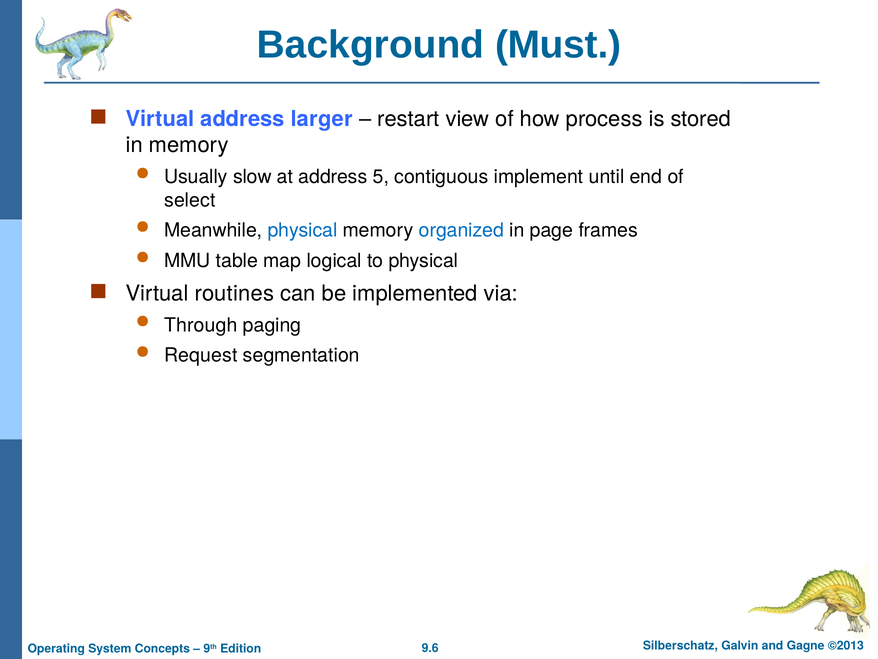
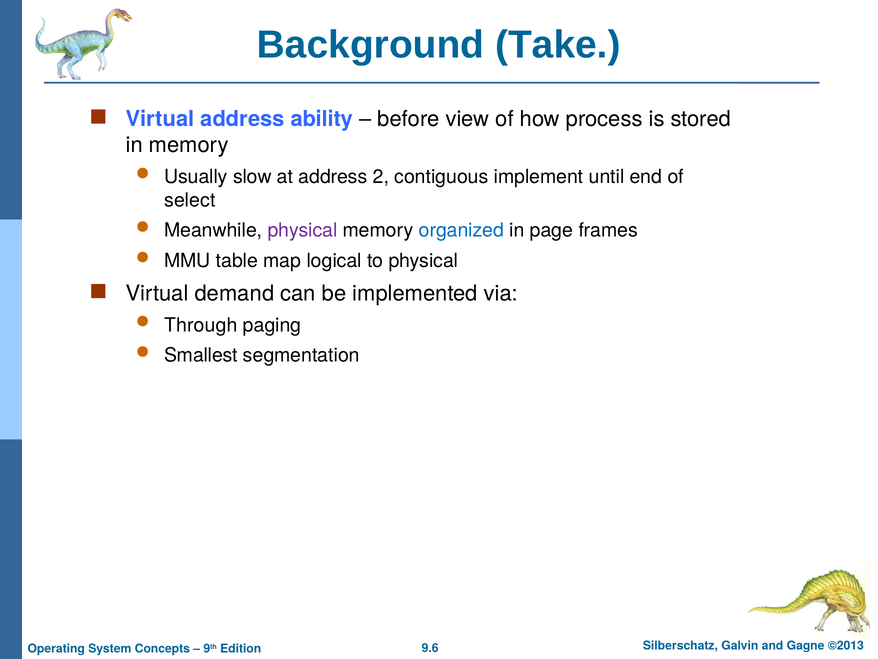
Must: Must -> Take (558, 45)
larger: larger -> ability (322, 119)
restart: restart -> before (409, 119)
5: 5 -> 2 (381, 177)
physical colour: blue -> purple (303, 230)
routines: routines -> demand (234, 293)
Request: Request -> Smallest (201, 355)
